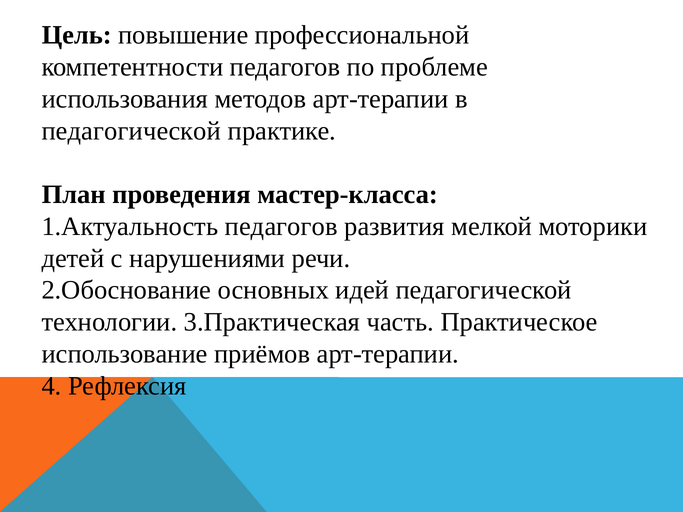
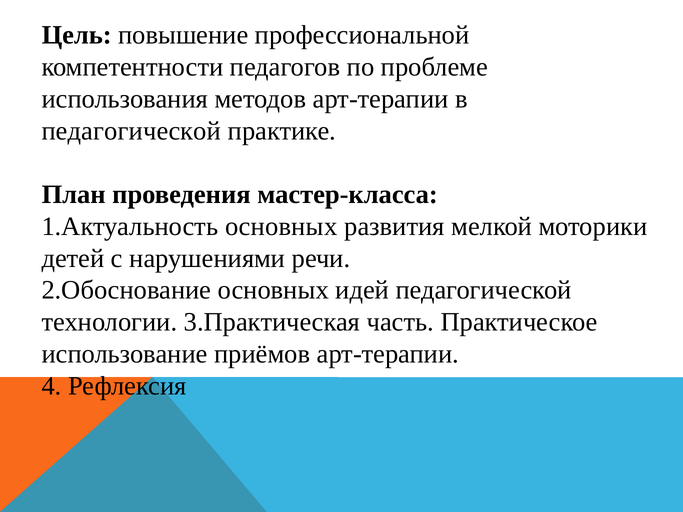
1.Актуальность педагогов: педагогов -> основных (281, 227)
